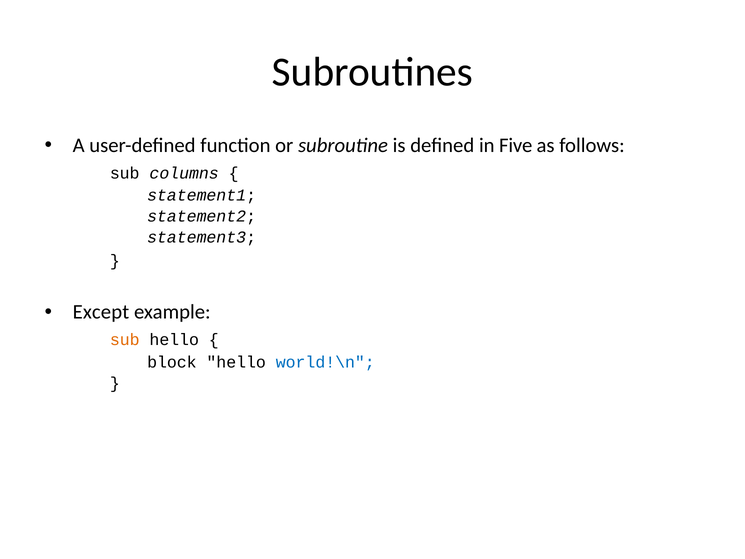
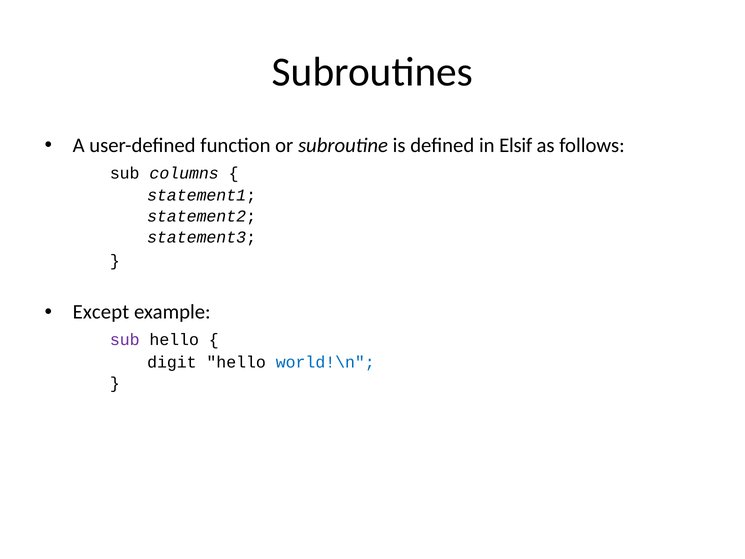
Five: Five -> Elsif (516, 145)
sub colour: orange -> purple (125, 340)
block: block -> digit (172, 362)
